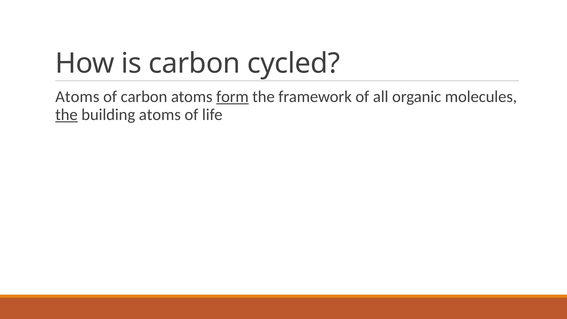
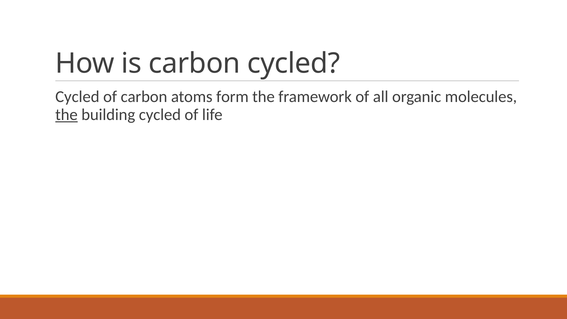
Atoms: Atoms -> Cycled (77, 97)
form underline: present -> none (232, 97)
building atoms: atoms -> cycled (160, 115)
